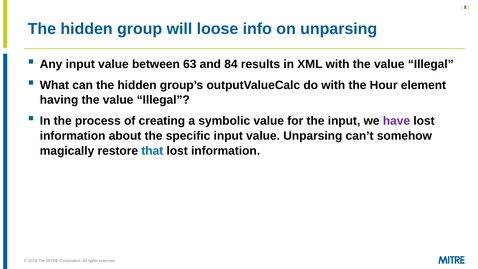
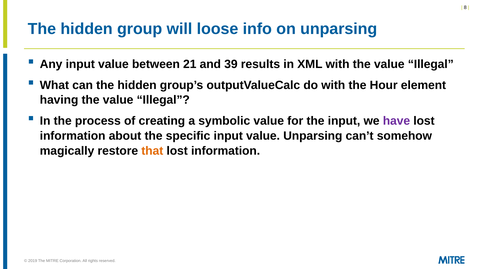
63: 63 -> 21 (190, 64)
84: 84 -> 39 (231, 64)
that colour: blue -> orange (152, 151)
